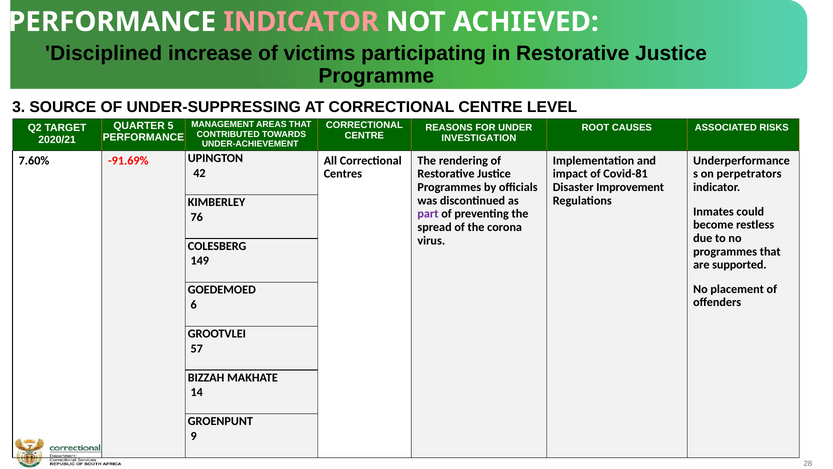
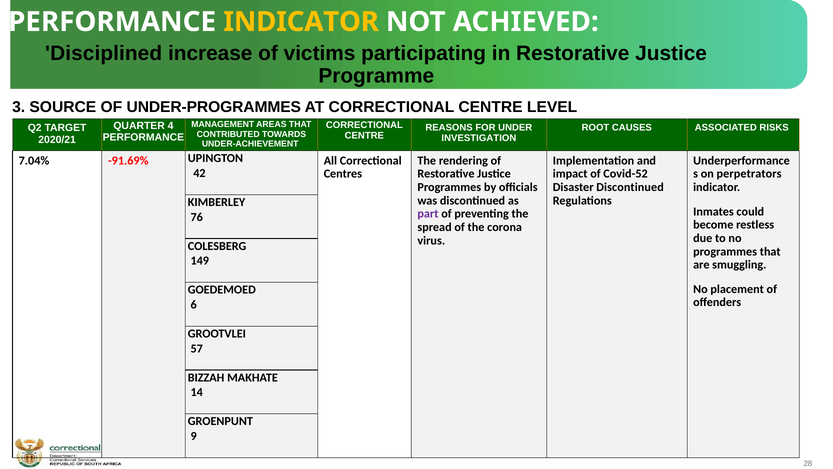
INDICATOR colour: pink -> yellow (301, 22)
UNDER-SUPPRESSING: UNDER-SUPPRESSING -> UNDER-PROGRAMMES (214, 107)
5: 5 -> 4 (171, 125)
7.60%: 7.60% -> 7.04% (34, 160)
Covid-81: Covid-81 -> Covid-52 (626, 174)
Disaster Improvement: Improvement -> Discontinued (630, 187)
supported: supported -> smuggling (739, 265)
